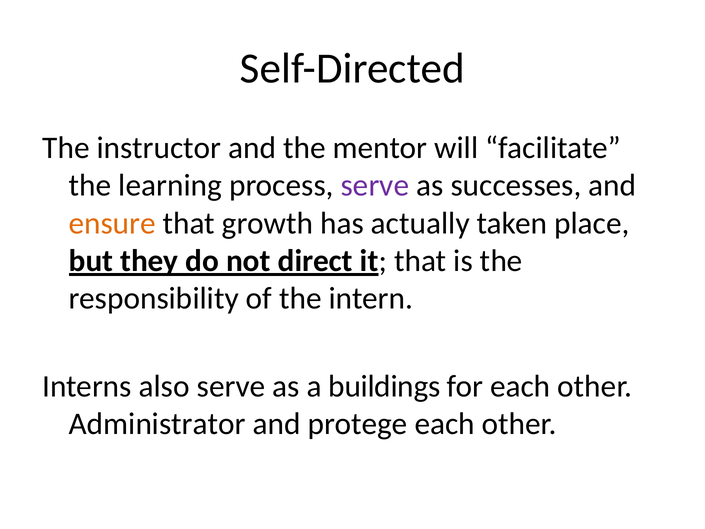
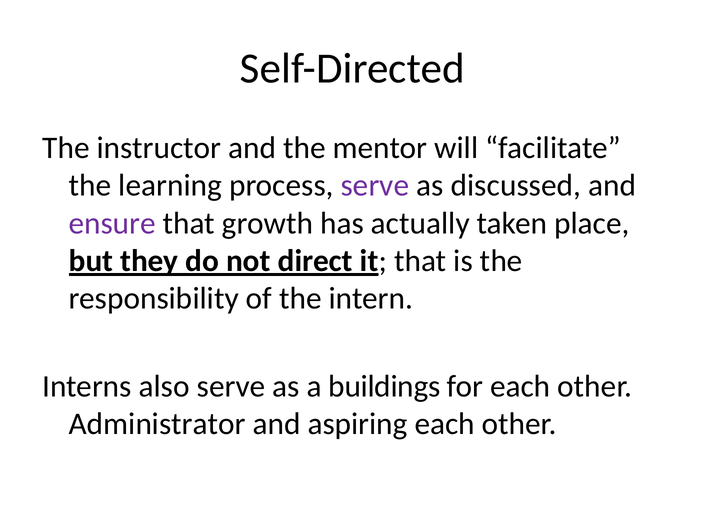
successes: successes -> discussed (516, 186)
ensure colour: orange -> purple (112, 223)
protege: protege -> aspiring (358, 424)
